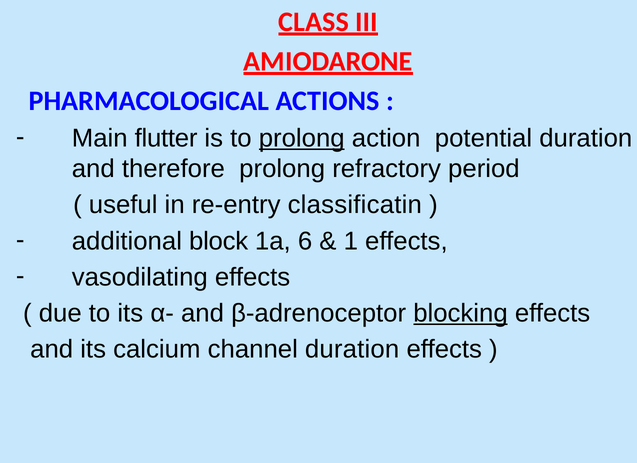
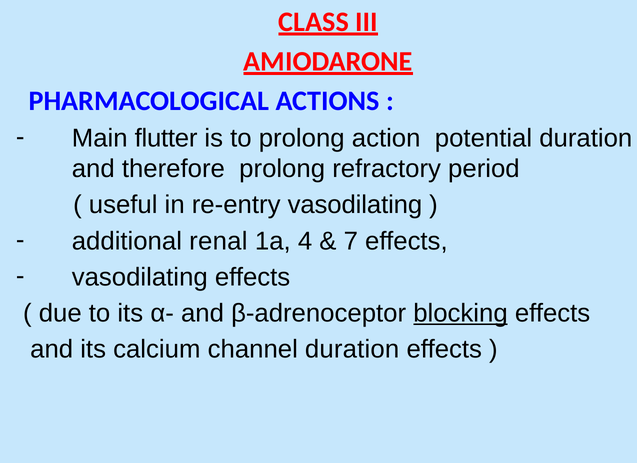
prolong underline: present -> none (302, 138)
re-entry classificatin: classificatin -> vasodilating (355, 205)
block: block -> renal (218, 241)
6: 6 -> 4 (305, 241)
1: 1 -> 7 (351, 241)
